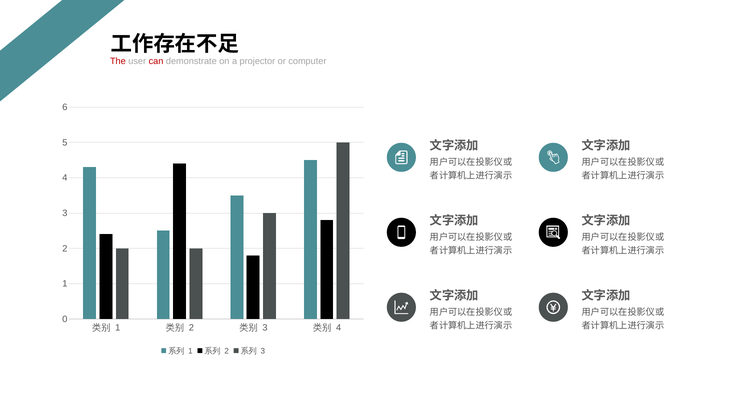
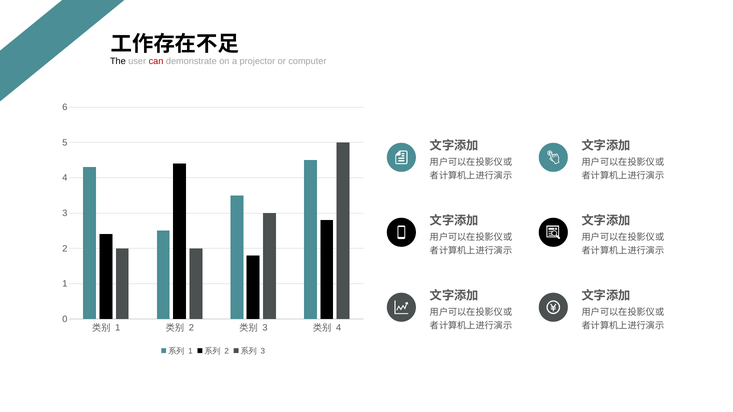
The colour: red -> black (118, 61)
